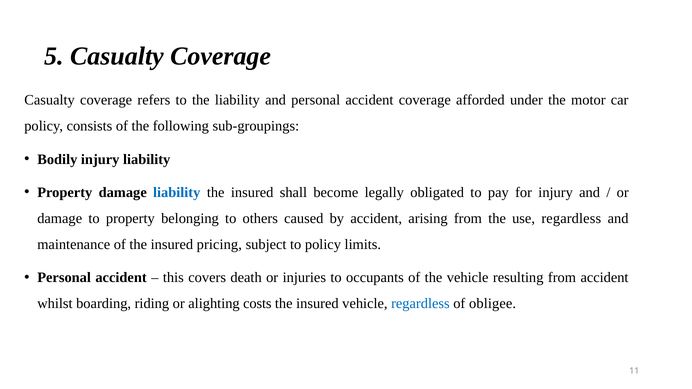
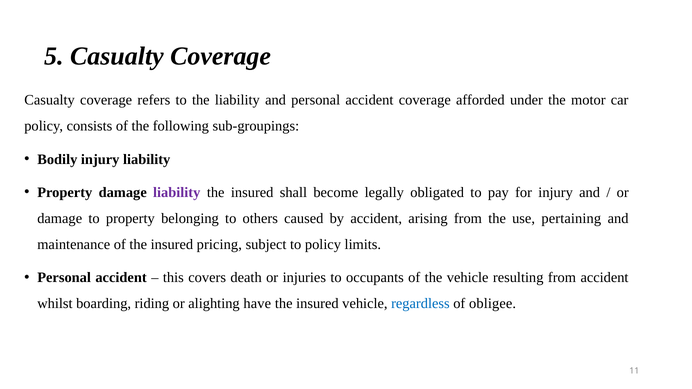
liability colour: blue -> purple (177, 193)
use regardless: regardless -> pertaining (571, 219)
costs: costs -> have (257, 304)
